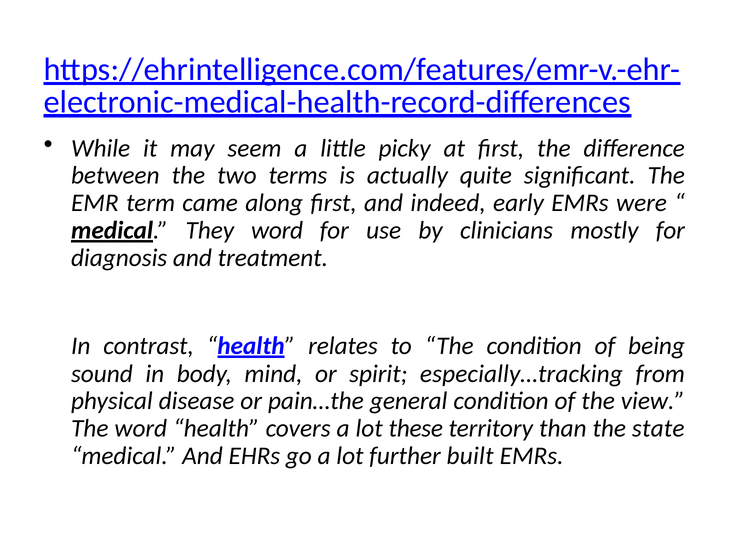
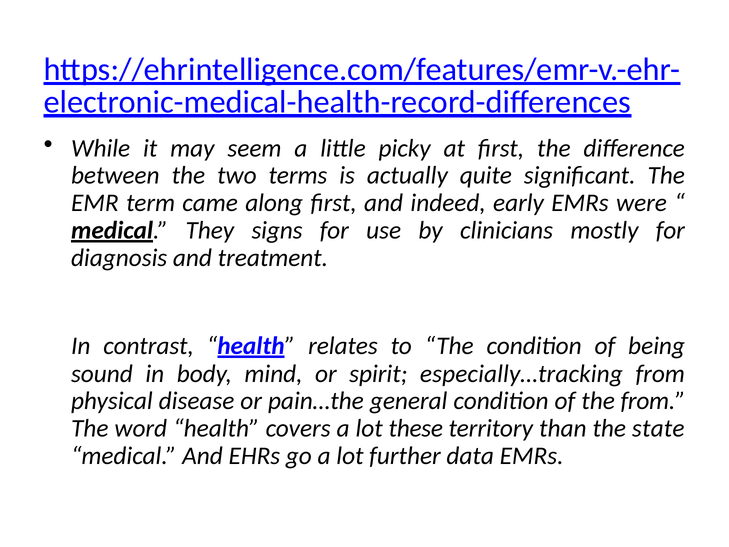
They word: word -> signs (277, 230)
the view: view -> from (653, 401)
built: built -> data (470, 455)
